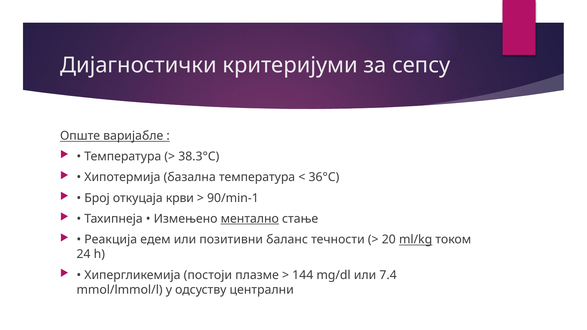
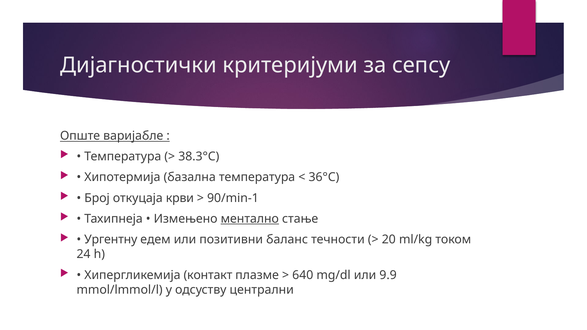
Реакција: Реакција -> Ургентну (111, 240)
ml/kg underline: present -> none (416, 240)
постоји: постоји -> контакт (208, 275)
144: 144 -> 640 (303, 275)
7.4: 7.4 -> 9.9 (388, 275)
